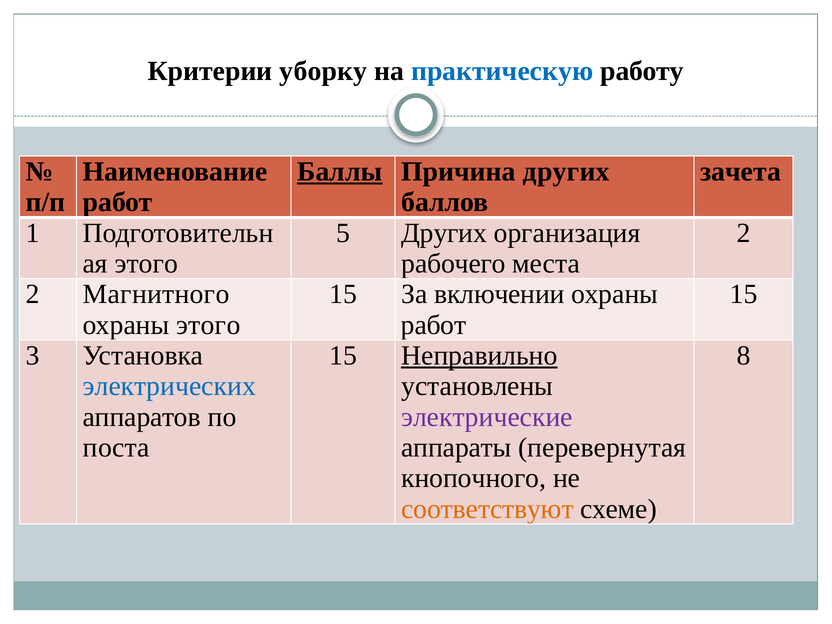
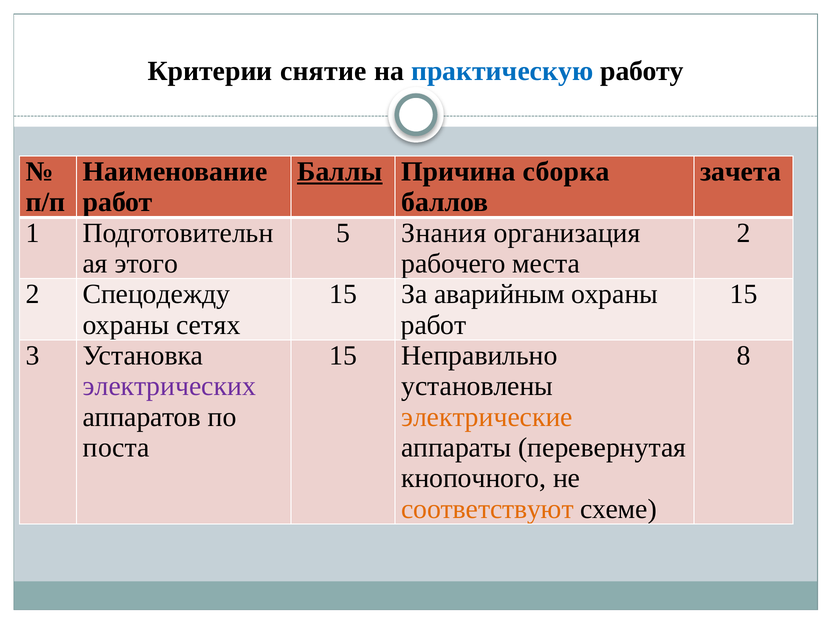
уборку: уборку -> снятие (323, 71)
Причина других: других -> сборка (566, 172)
5 Других: Других -> Знания (444, 233)
Магнитного: Магнитного -> Спецодежду (156, 294)
включении: включении -> аварийным (499, 294)
охраны этого: этого -> сетях (208, 325)
Неправильно underline: present -> none (479, 356)
электрических colour: blue -> purple (169, 386)
электрические colour: purple -> orange (487, 417)
